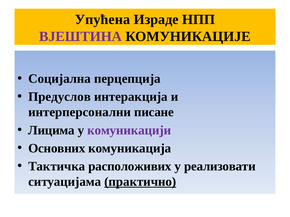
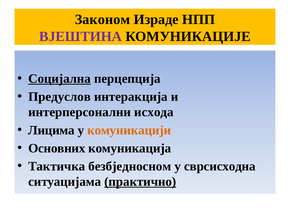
Упућена: Упућена -> Законом (102, 20)
Социјална underline: none -> present (60, 79)
писане: писане -> исхода (154, 112)
комуникацији colour: purple -> orange (129, 130)
расположивих: расположивих -> безбjедносном (130, 167)
реализовати: реализовати -> сврсисходна (220, 167)
